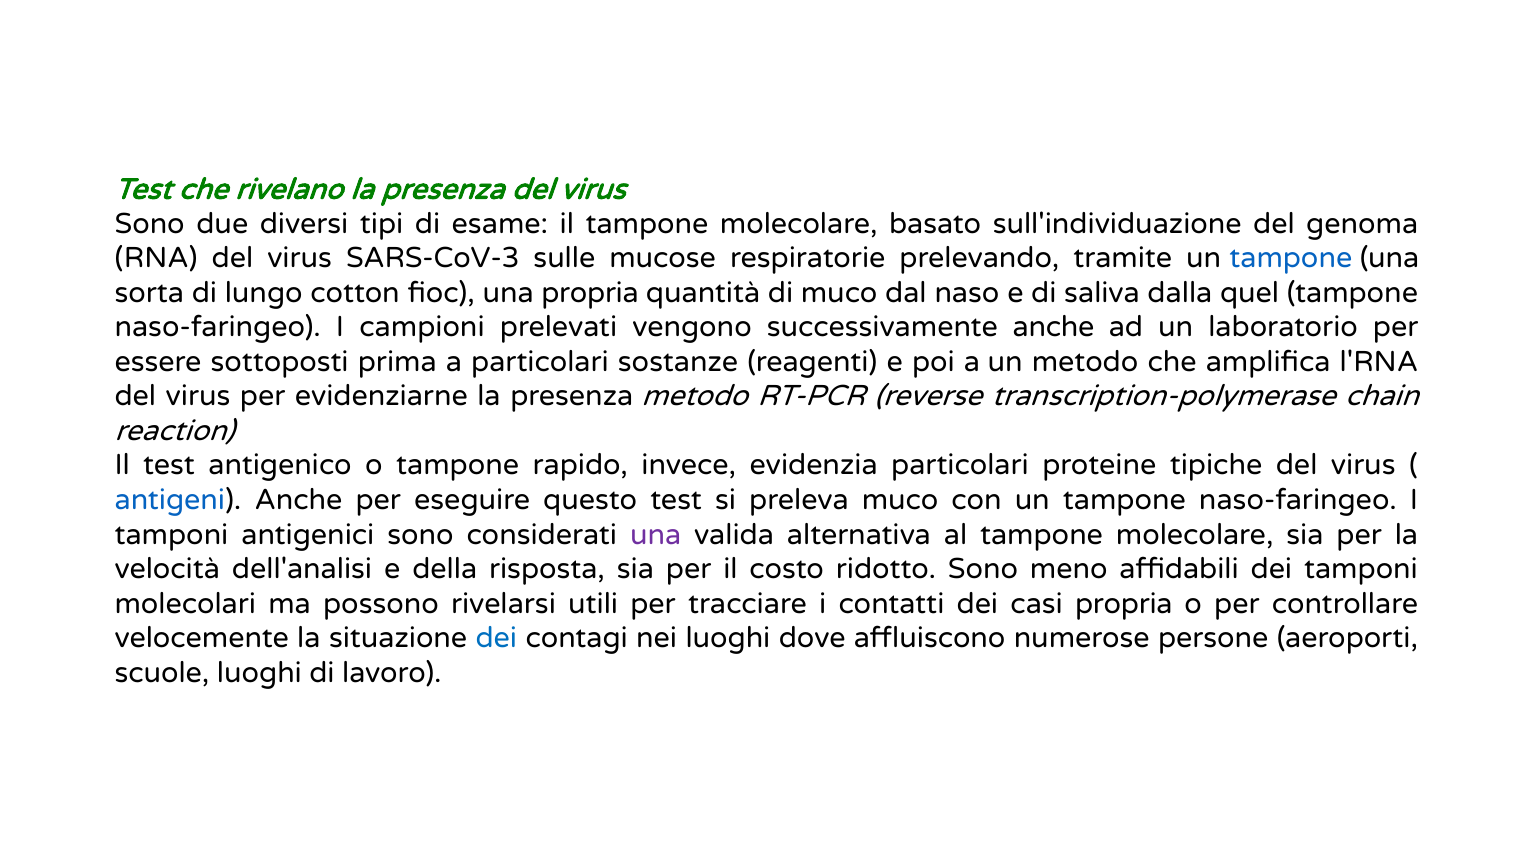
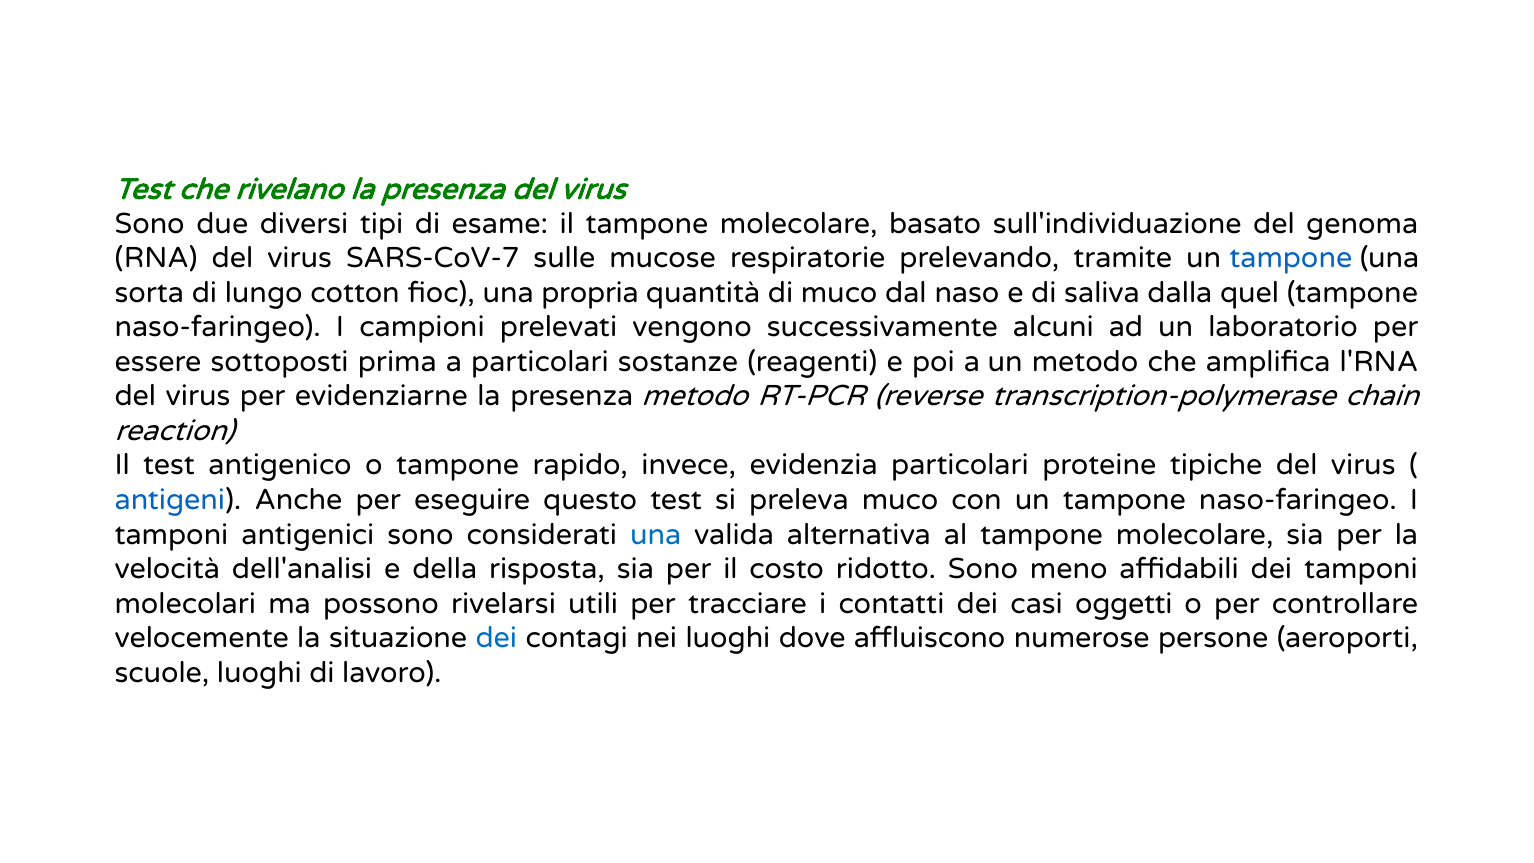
SARS-CoV-3: SARS-CoV-3 -> SARS-CoV-7 (433, 258)
successivamente anche: anche -> alcuni (1053, 327)
una colour: purple -> blue (656, 535)
casi propria: propria -> oggetti (1124, 604)
